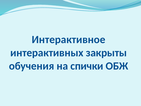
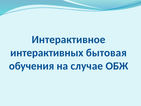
закрыты: закрыты -> бытовая (106, 53)
спички: спички -> случае (87, 66)
